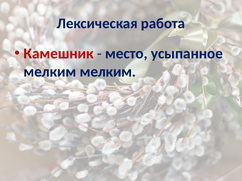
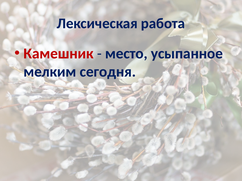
мелким мелким: мелким -> сегодня (108, 72)
